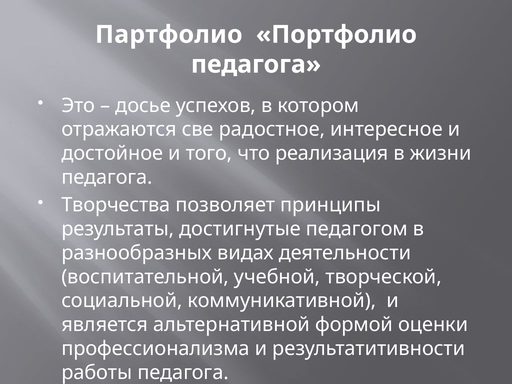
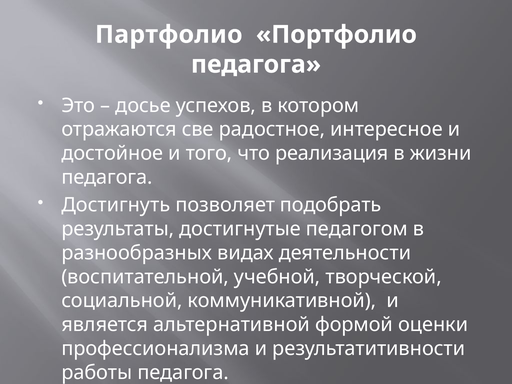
Творчества: Творчества -> Достигнуть (116, 205)
принципы: принципы -> подобрать (331, 205)
